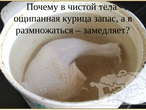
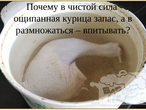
тела: тела -> сила (108, 7)
замедляет: замедляет -> впитывать (107, 30)
